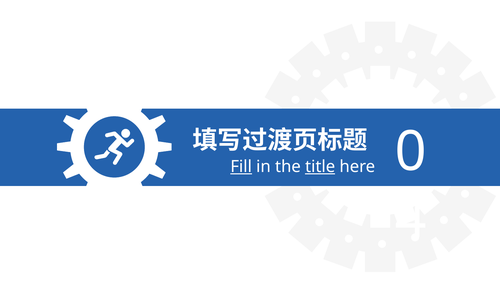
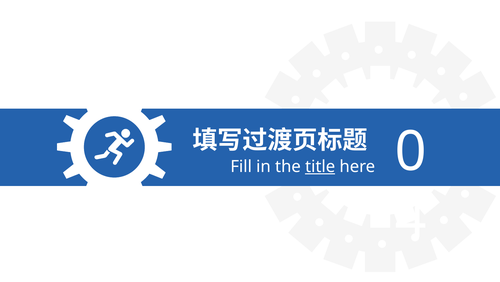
Fill underline: present -> none (241, 166)
